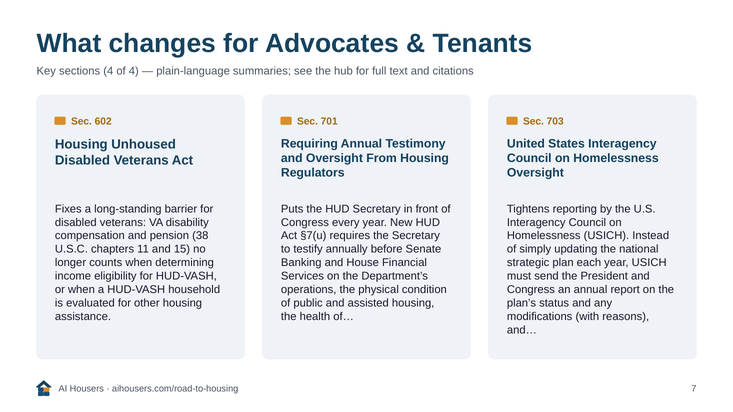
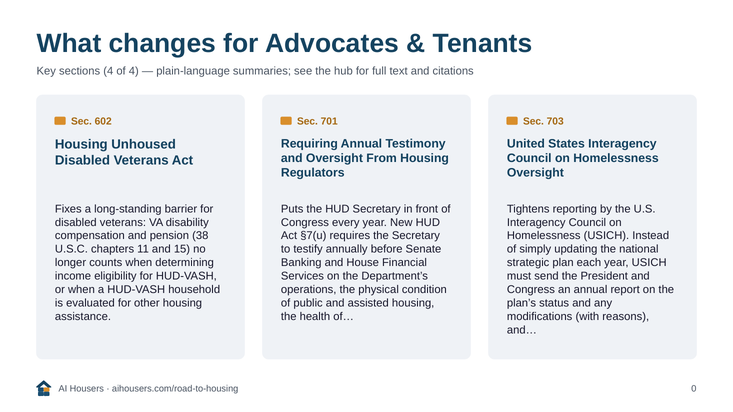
7: 7 -> 0 (694, 389)
